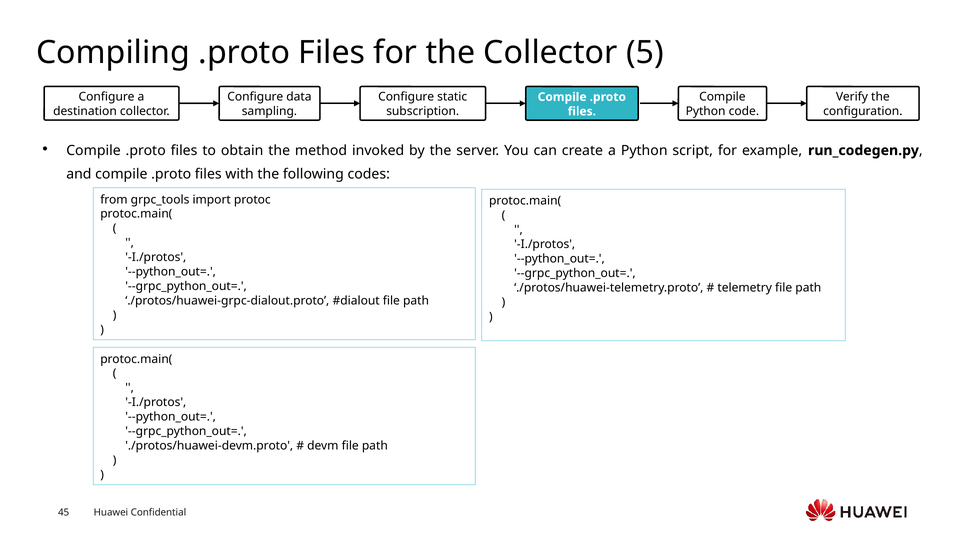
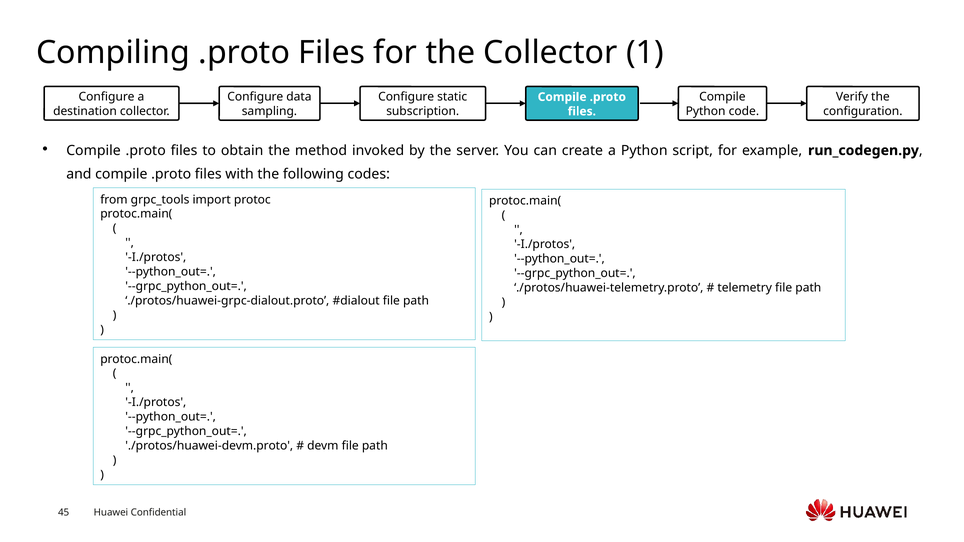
5: 5 -> 1 (645, 53)
